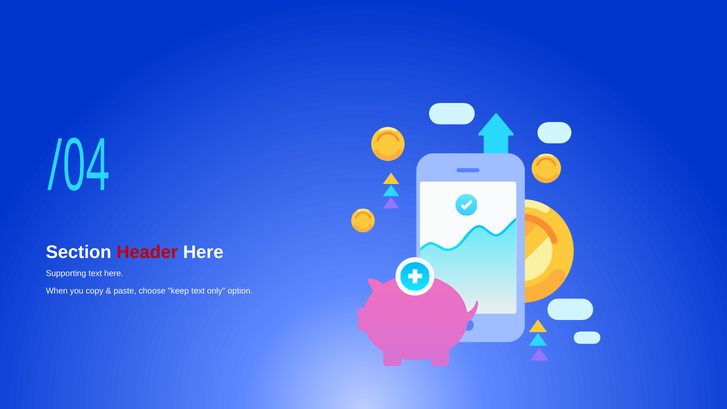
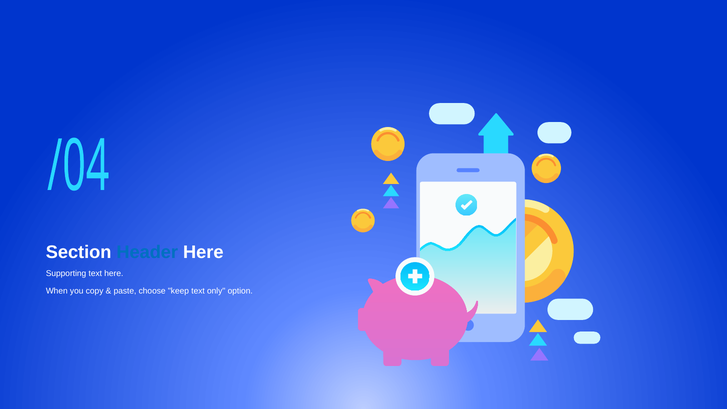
Header colour: red -> blue (147, 252)
